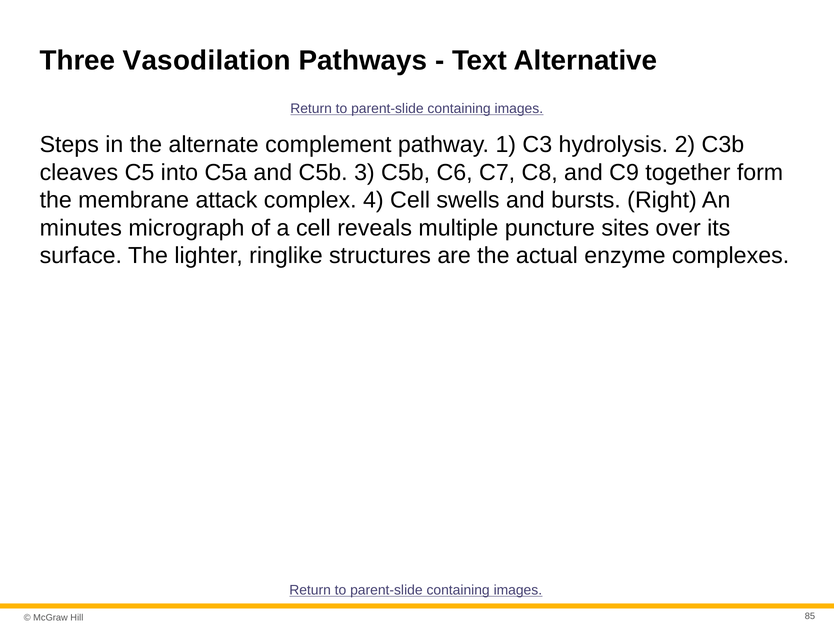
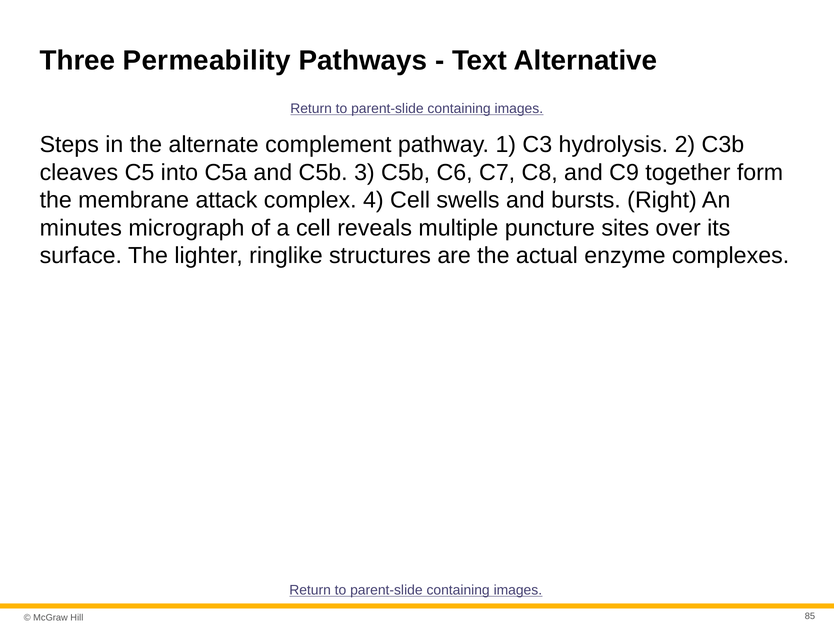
Vasodilation: Vasodilation -> Permeability (207, 61)
